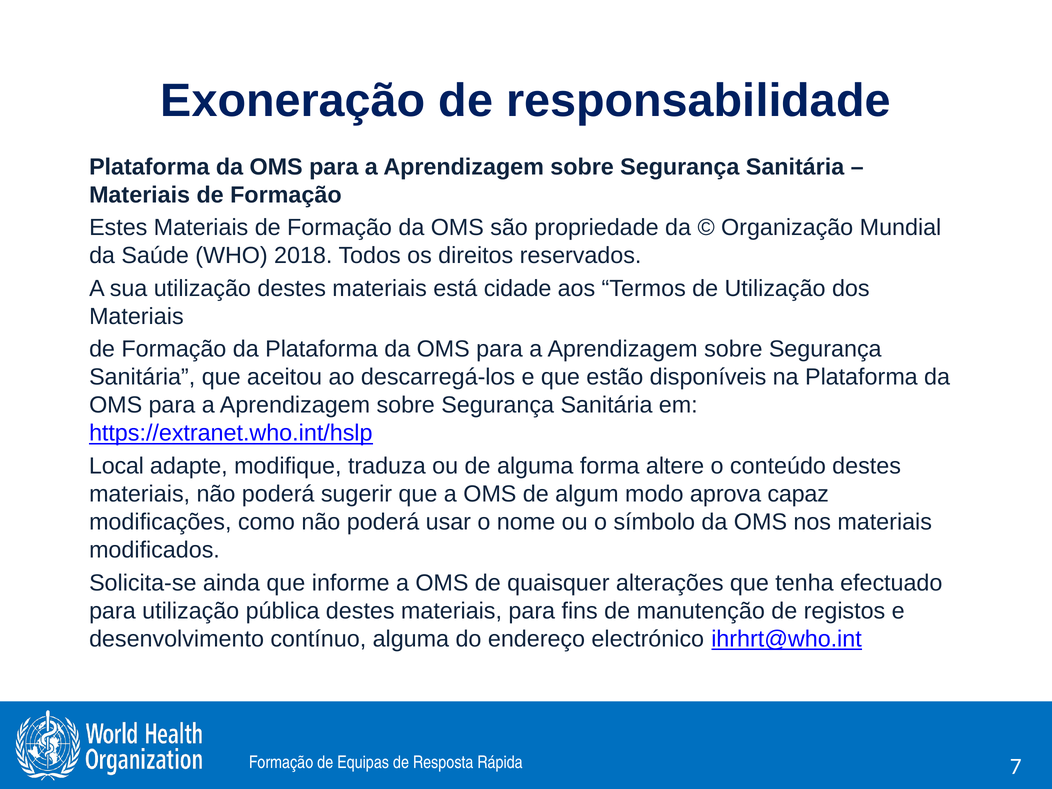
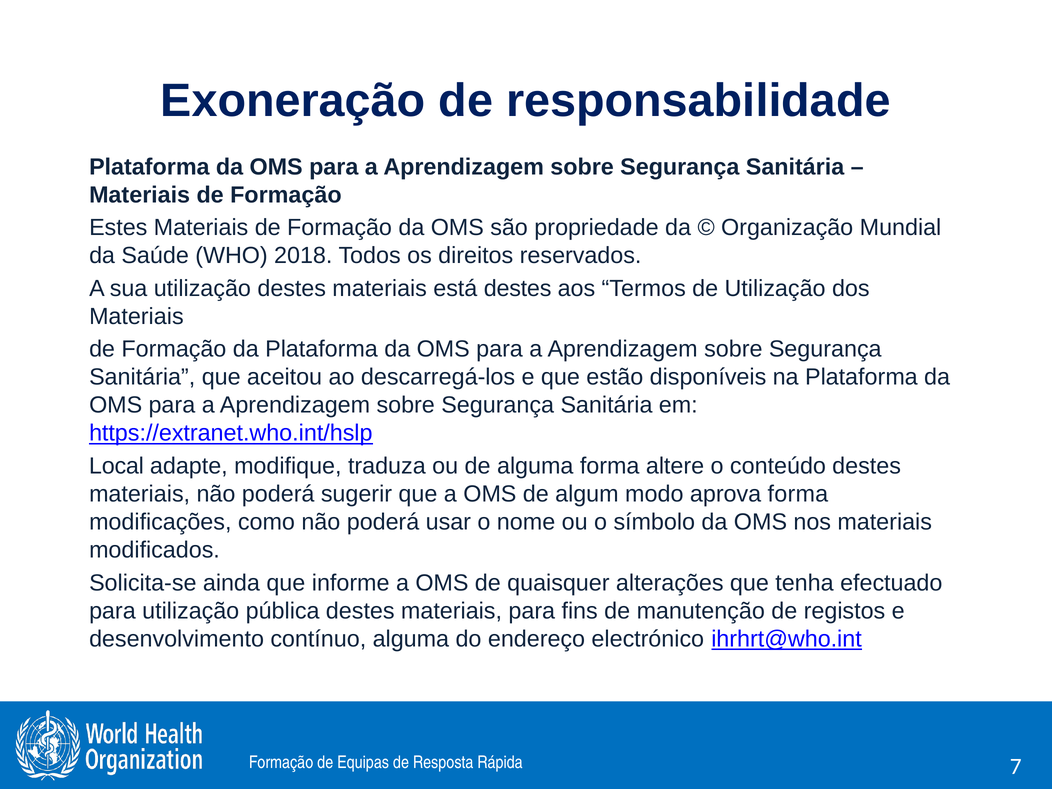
está cidade: cidade -> destes (518, 288)
aprova capaz: capaz -> forma (798, 494)
